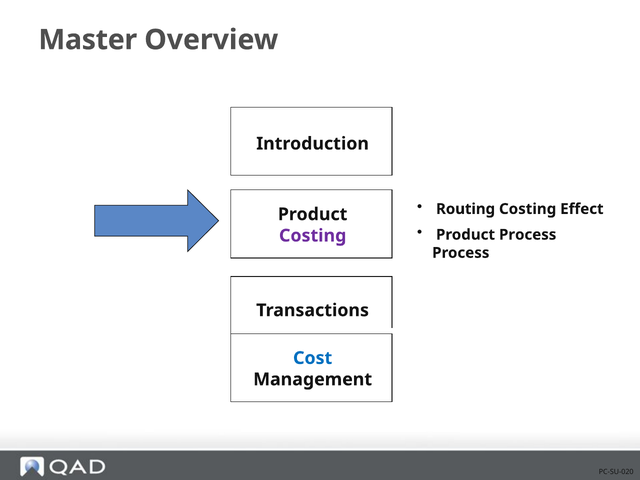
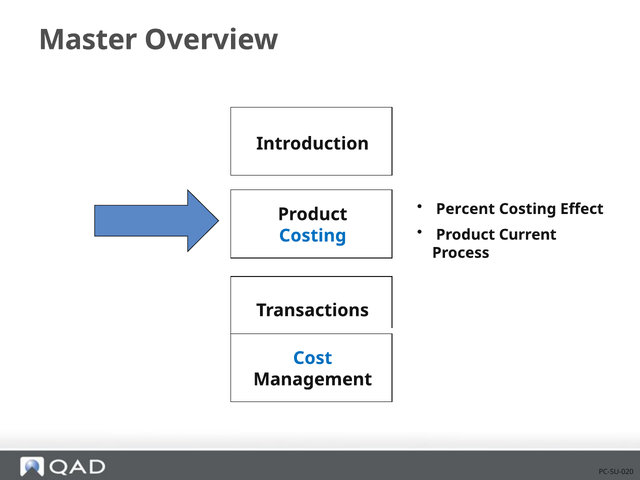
Routing: Routing -> Percent (465, 209)
Product Process: Process -> Current (528, 235)
Costing colour: purple -> blue (313, 236)
